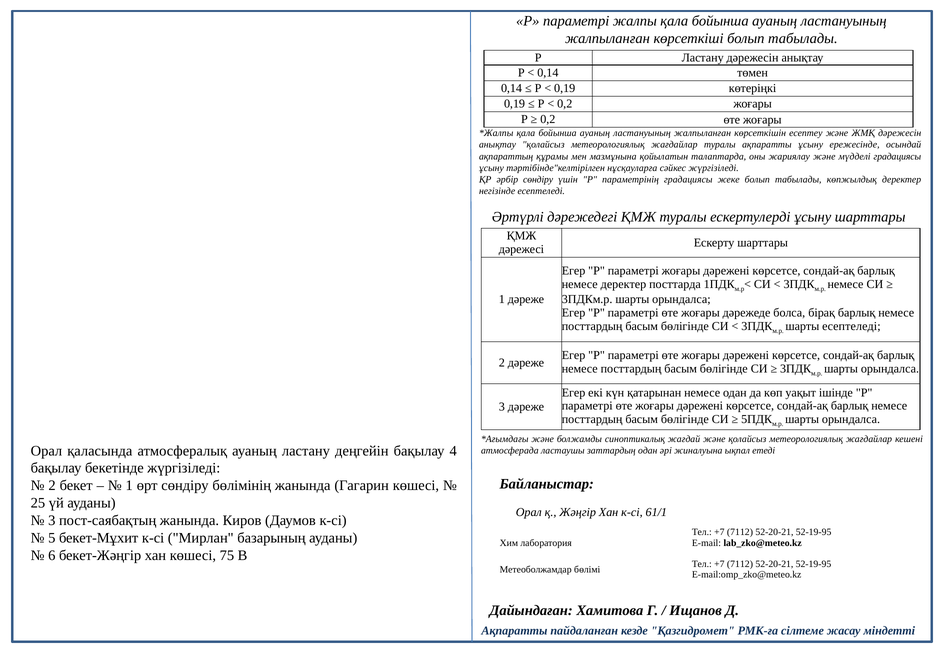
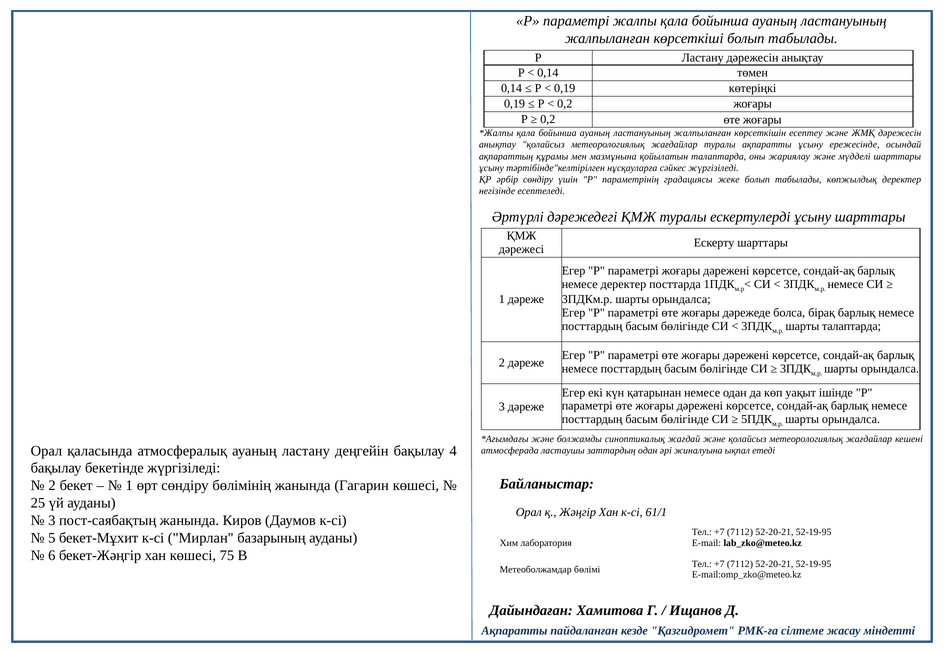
мүдделі градациясы: градациясы -> шарттары (897, 156)
шарты есептеледі: есептеледі -> талаптарда (852, 326)
